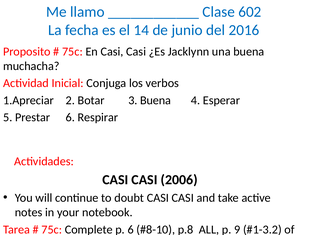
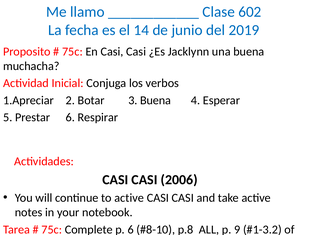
2016: 2016 -> 2019 (244, 30)
to doubt: doubt -> active (129, 198)
